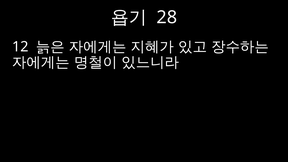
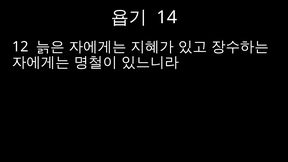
28: 28 -> 14 (167, 17)
